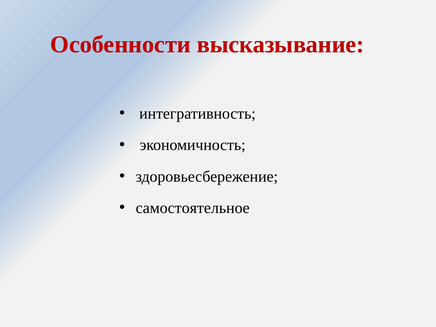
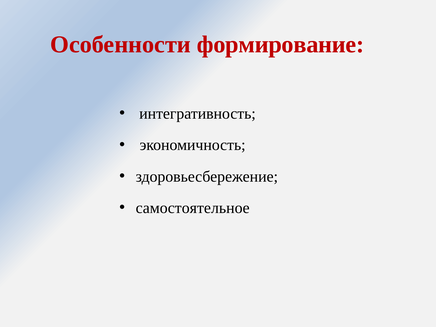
высказывание: высказывание -> формирование (281, 45)
